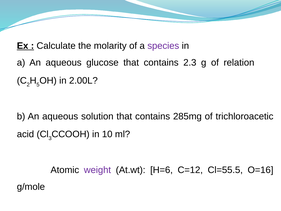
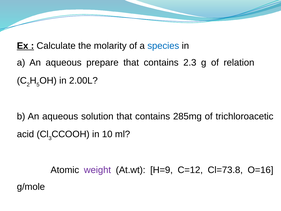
species colour: purple -> blue (163, 46)
glucose: glucose -> prepare (102, 63)
H=6: H=6 -> H=9 (162, 170)
Cl=55.5: Cl=55.5 -> Cl=73.8 (225, 170)
